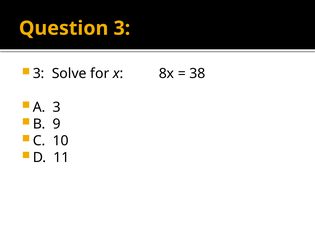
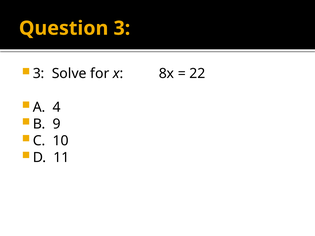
38: 38 -> 22 (197, 74)
A 3: 3 -> 4 (57, 107)
